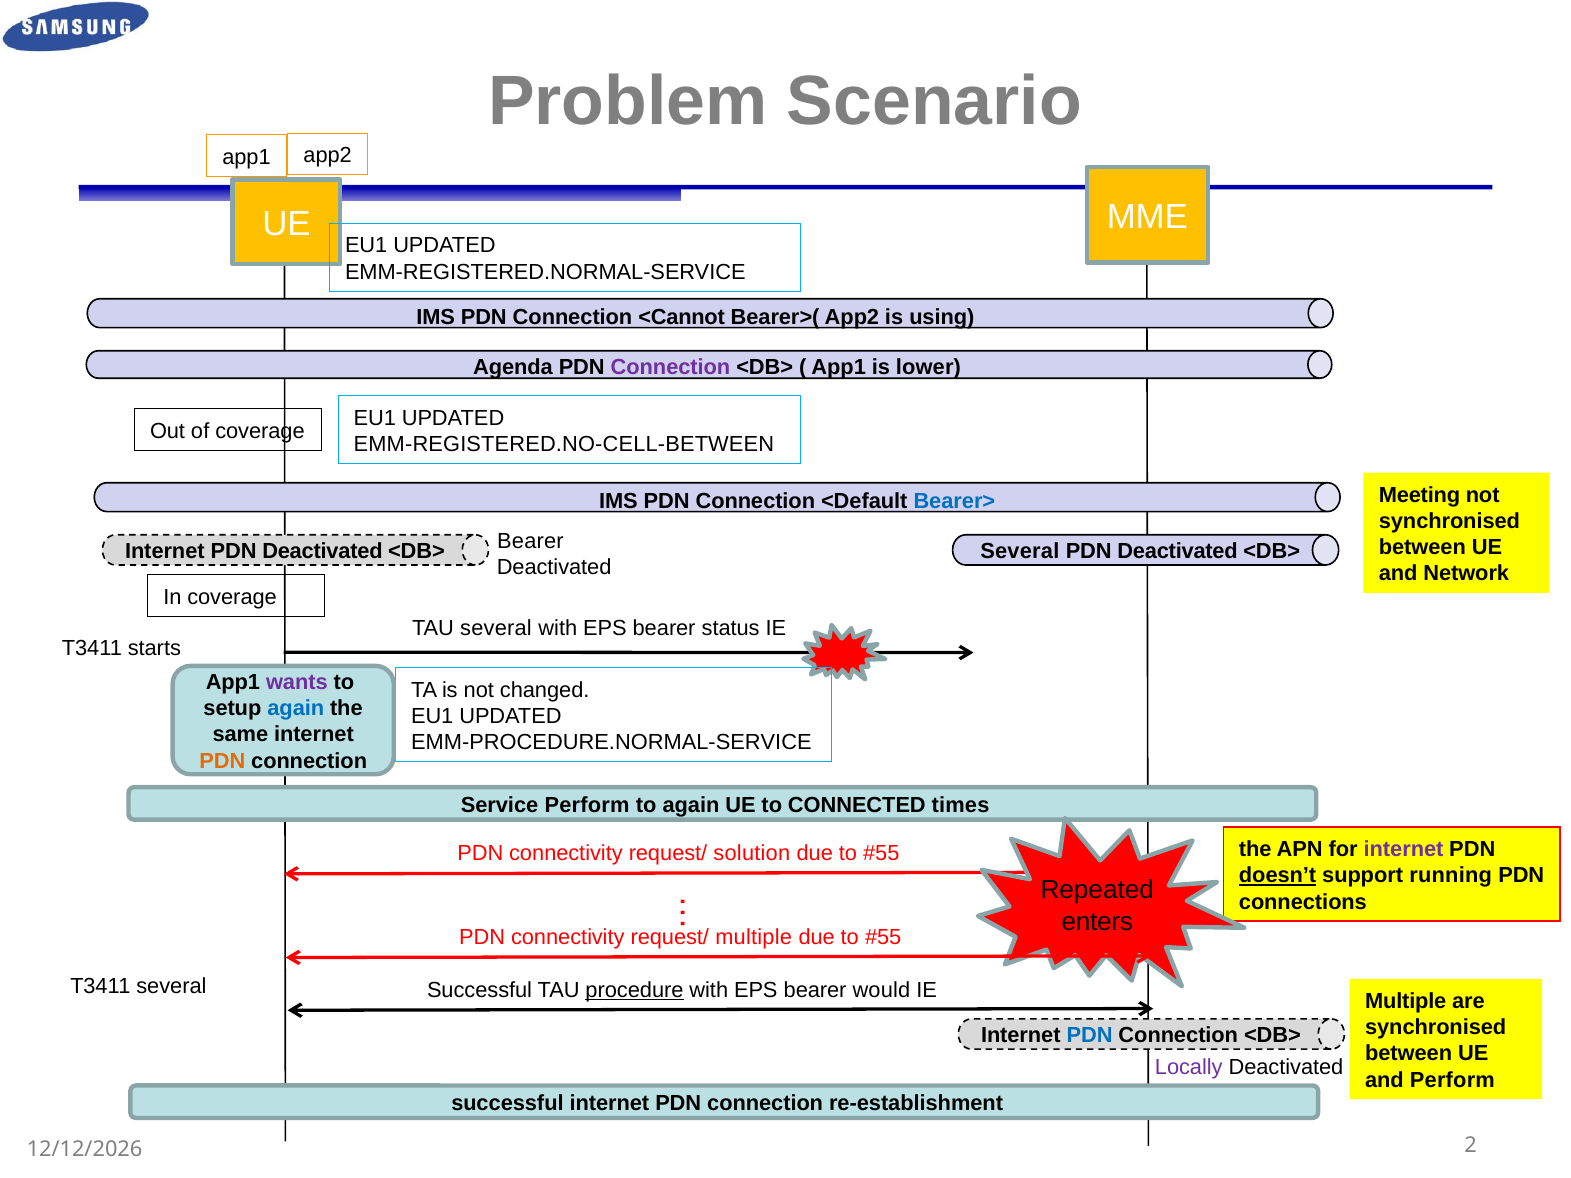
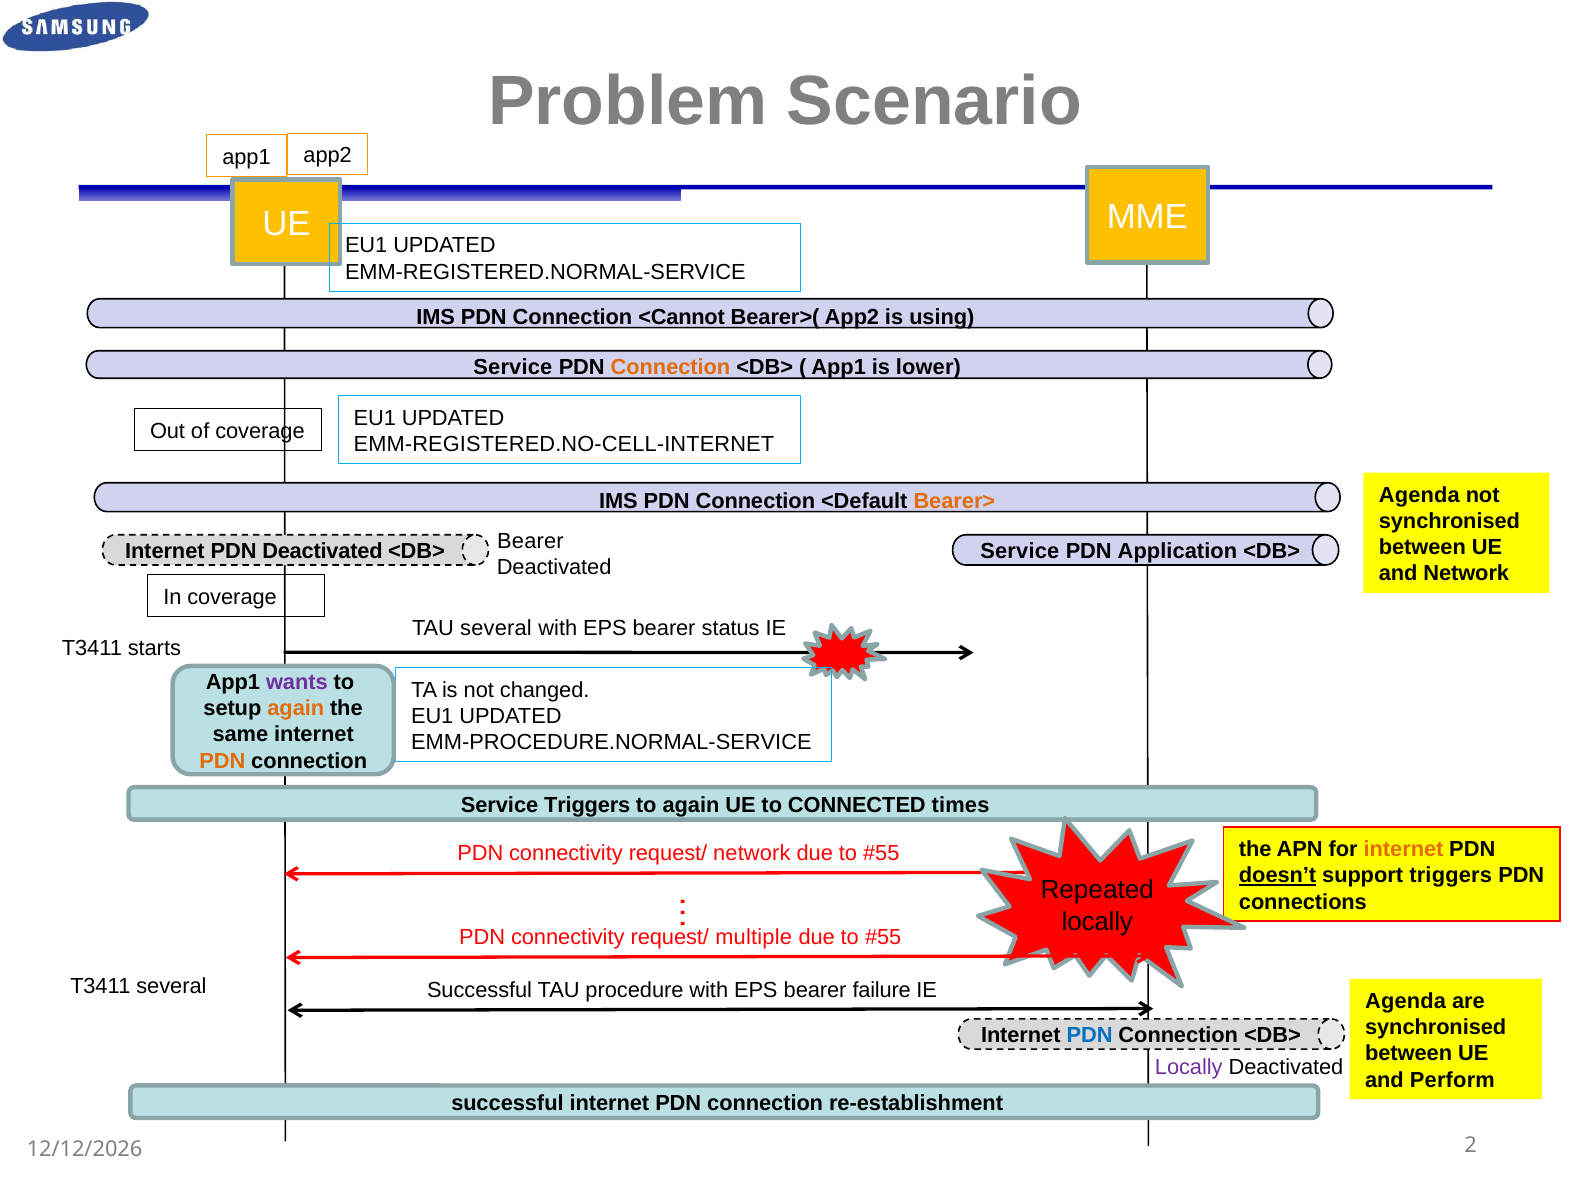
Agenda: Agenda -> Service (513, 367)
Connection colour: purple -> orange (670, 367)
EMM-REGISTERED.NO-CELL-BETWEEN: EMM-REGISTERED.NO-CELL-BETWEEN -> EMM-REGISTERED.NO-CELL-INTERNET (564, 444)
Meeting: Meeting -> Agenda (1419, 495)
Bearer> colour: blue -> orange (954, 501)
Several: Several -> Service (1020, 551)
Deactivated: Deactivated -> Application (1177, 551)
again colour: blue -> orange (296, 709)
Service Perform: Perform -> Triggers (587, 805)
internet colour: purple -> orange (1404, 850)
request/ solution: solution -> network (752, 854)
support running: running -> triggers (1451, 876)
enters: enters -> locally (1097, 922)
procedure underline: present -> none (635, 990)
would: would -> failure (882, 990)
Multiple: Multiple -> Agenda (1406, 1001)
